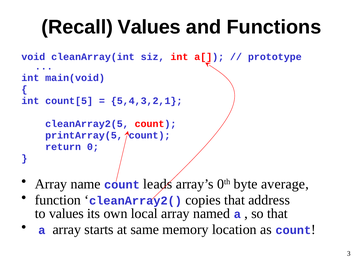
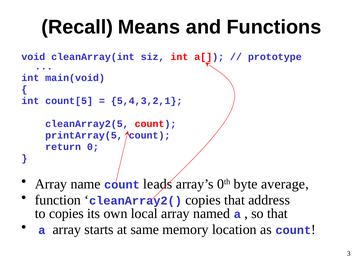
Recall Values: Values -> Means (149, 27)
to values: values -> copies (66, 213)
